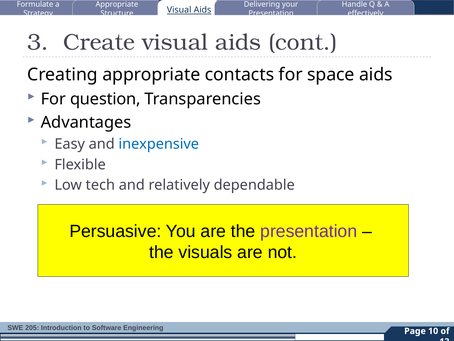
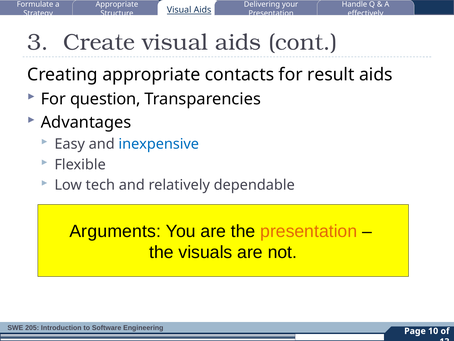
space: space -> result (331, 75)
Persuasive: Persuasive -> Arguments (115, 231)
presentation colour: purple -> orange (309, 231)
